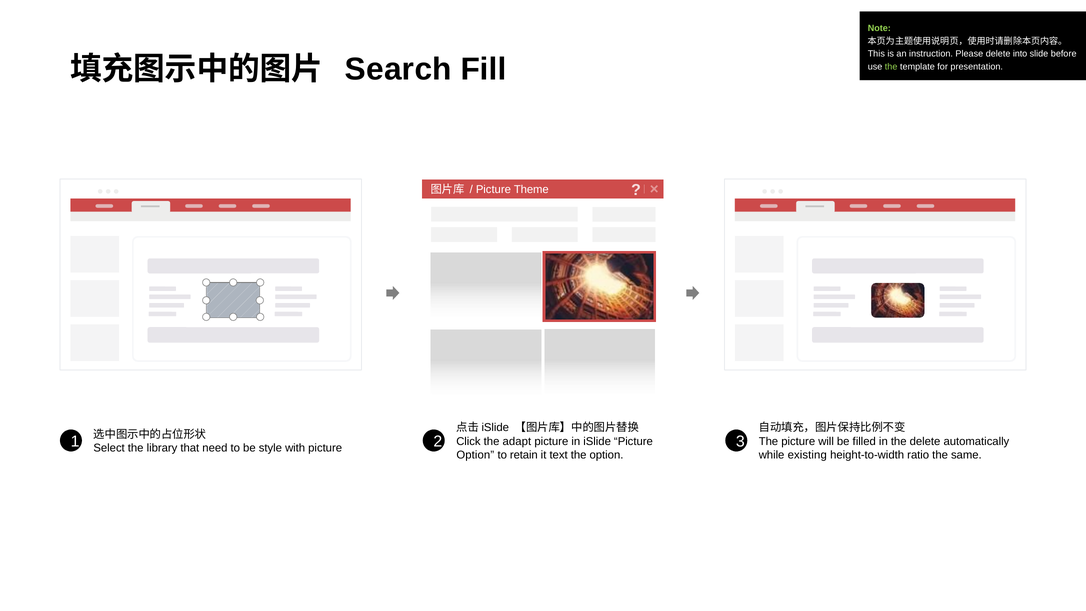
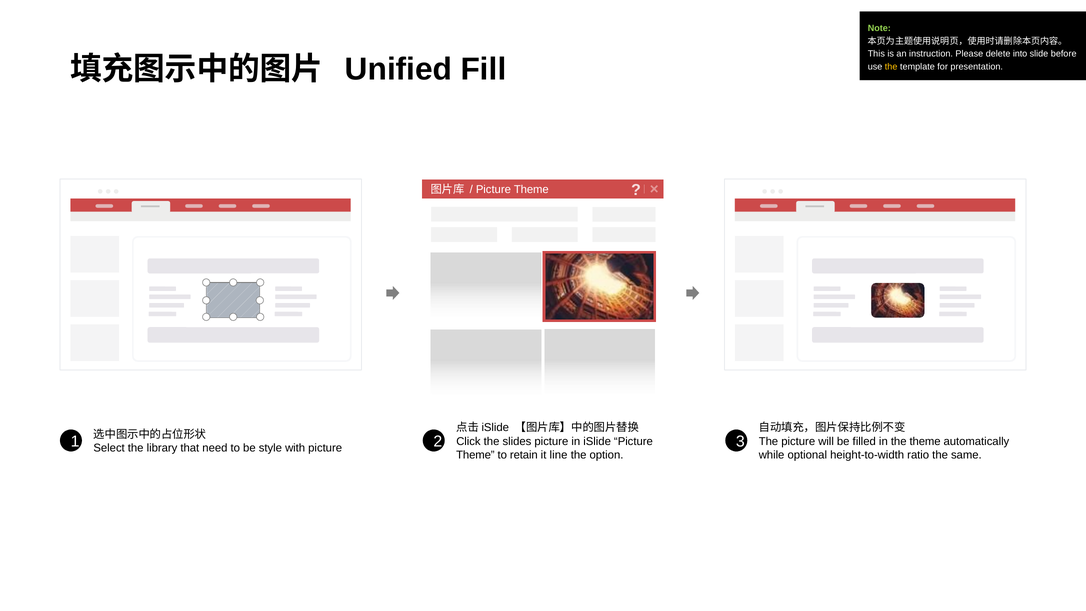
Search: Search -> Unified (398, 69)
the colour: light green -> yellow (891, 67)
adapt: adapt -> slides (517, 441)
the delete: delete -> theme (925, 441)
Option: Option -> Theme (475, 455)
text: text -> line (559, 455)
existing: existing -> optional (807, 455)
